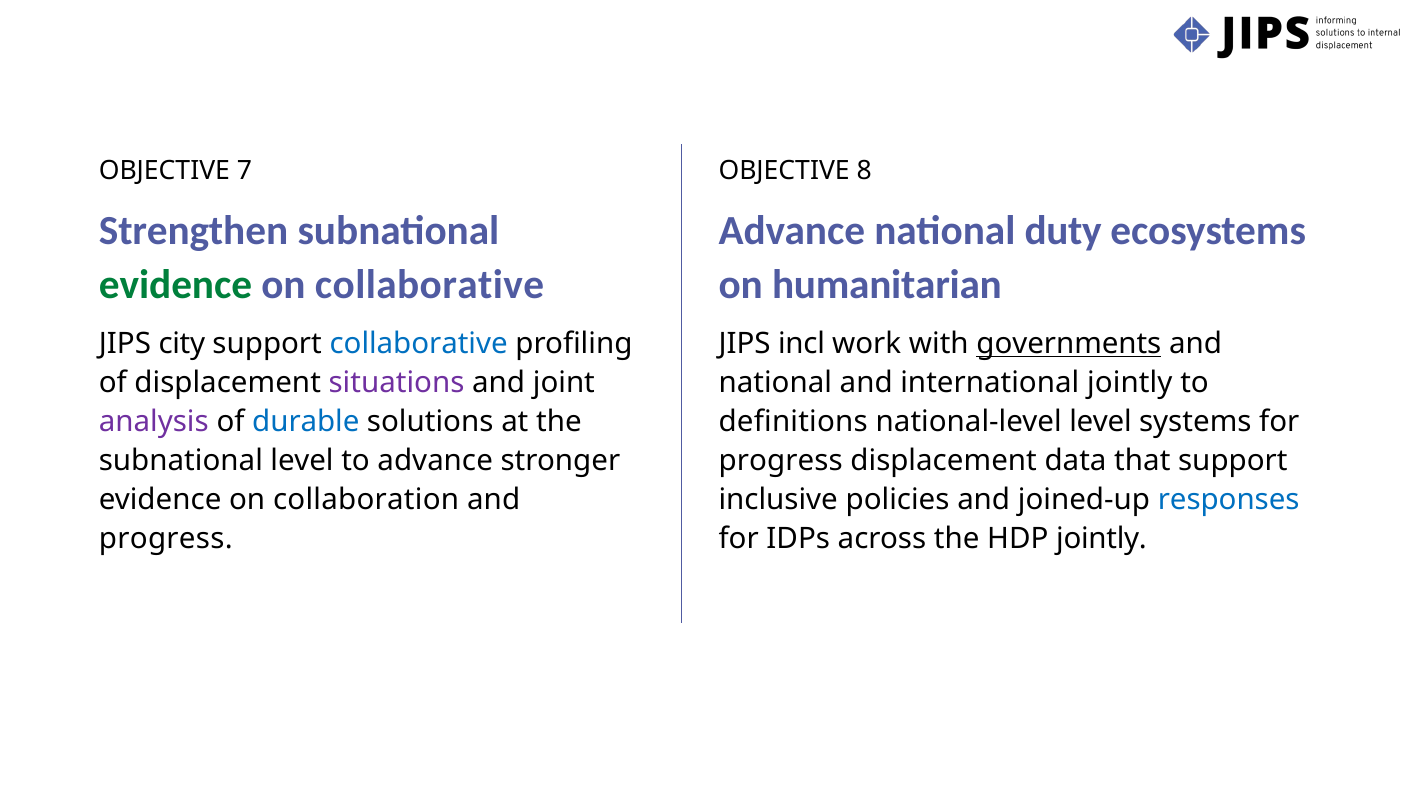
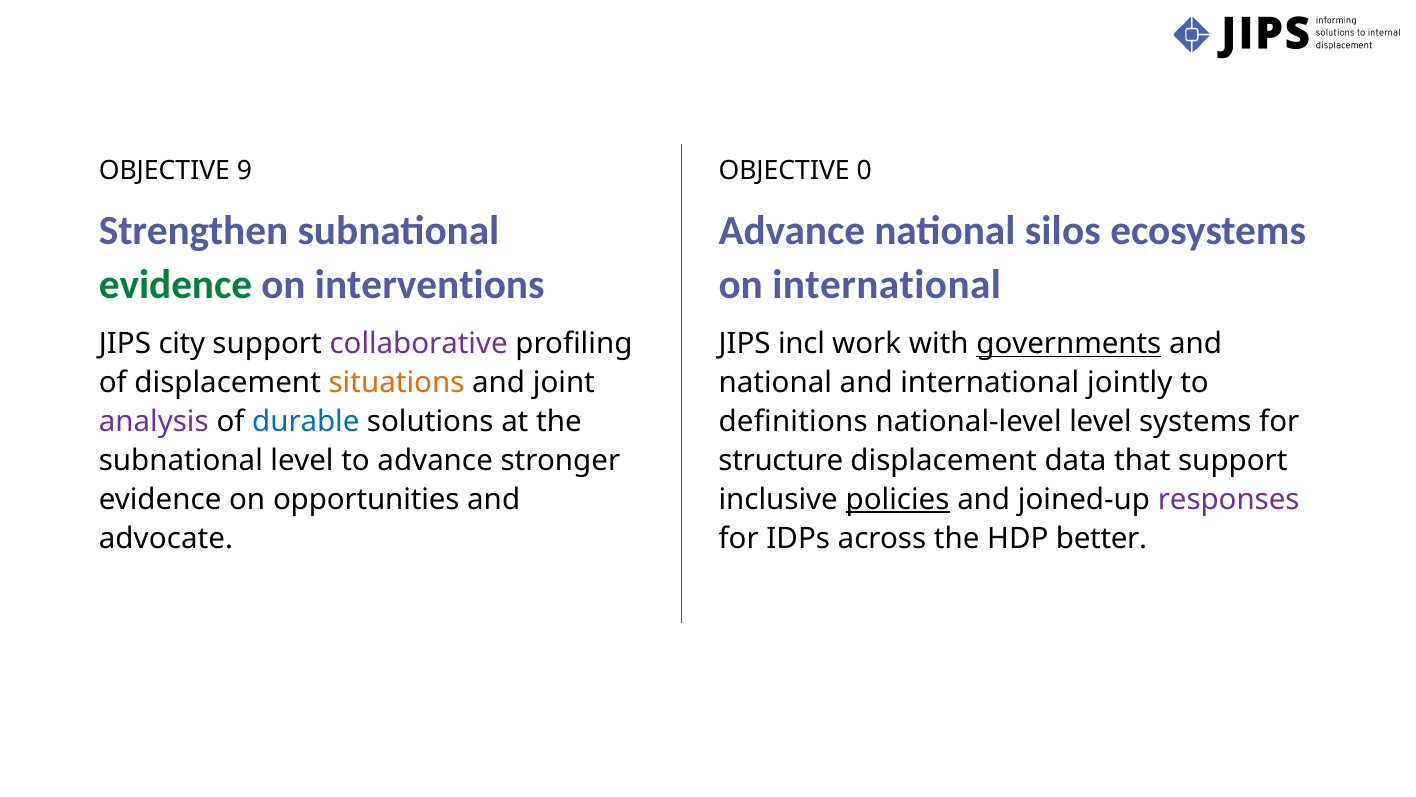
7: 7 -> 9 (244, 171)
8: 8 -> 0 (864, 171)
duty: duty -> silos (1063, 231)
on collaborative: collaborative -> interventions (430, 285)
on humanitarian: humanitarian -> international (887, 285)
collaborative colour: blue -> purple (419, 344)
situations colour: purple -> orange (396, 382)
progress: progress -> structure (781, 460)
collaboration: collaboration -> opportunities (366, 499)
policies underline: none -> present (898, 499)
responses colour: blue -> purple (1229, 499)
progress: progress -> advocate (166, 538)
HDP jointly: jointly -> better (1102, 538)
